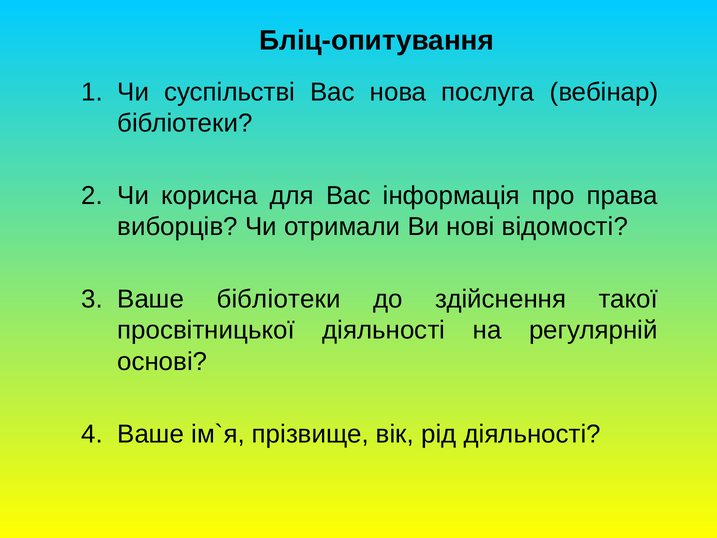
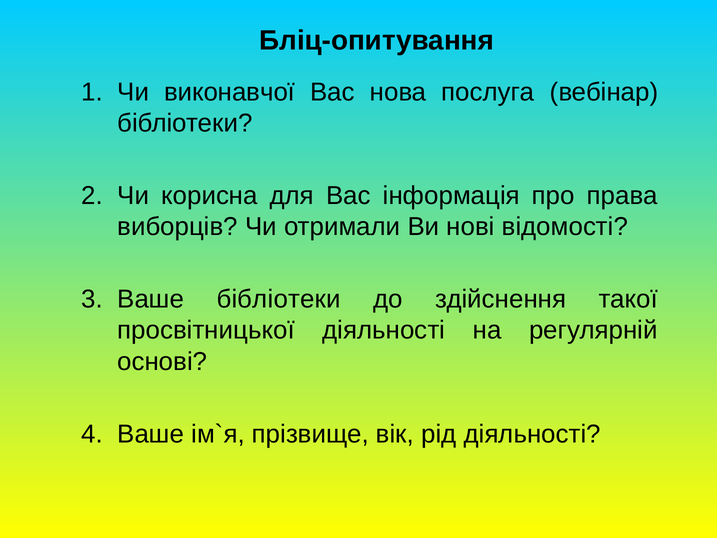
суспільстві: суспільстві -> виконавчої (230, 92)
